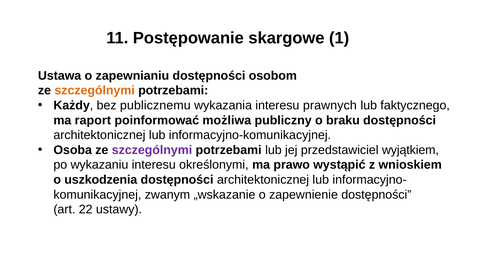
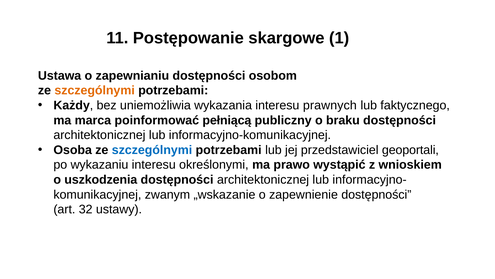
publicznemu: publicznemu -> uniemożliwia (155, 105)
raport: raport -> marca (93, 120)
możliwa: możliwa -> pełniącą (227, 120)
szczególnymi colour: purple -> blue (152, 150)
wyjątkiem: wyjątkiem -> geoportali (410, 150)
22: 22 -> 32 (86, 209)
